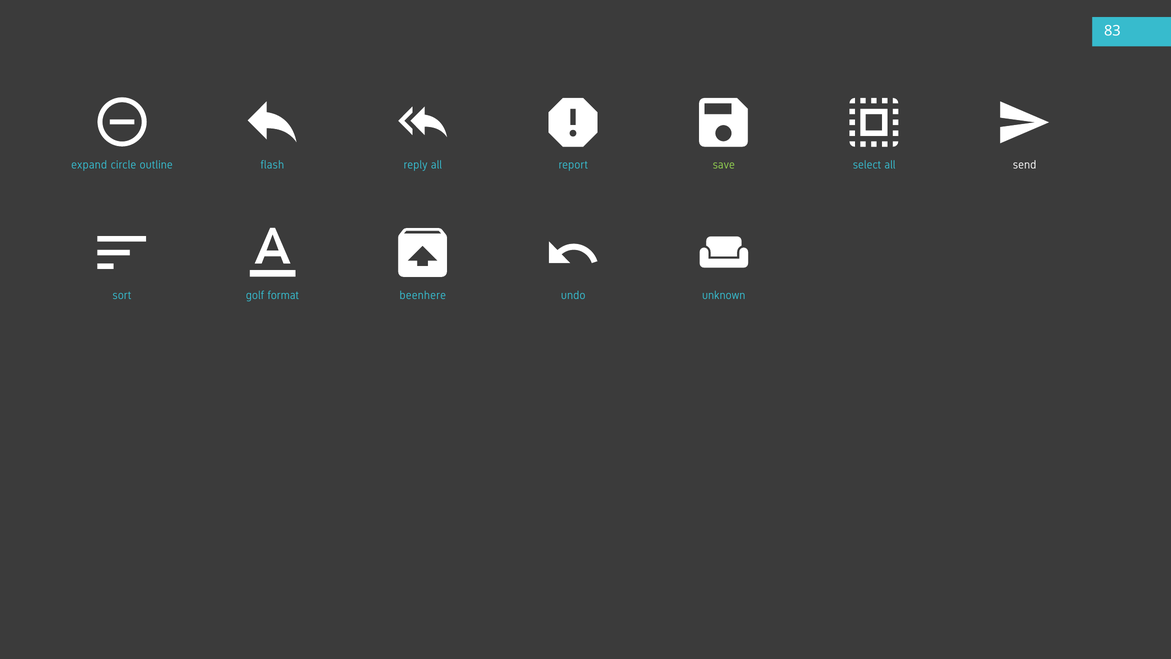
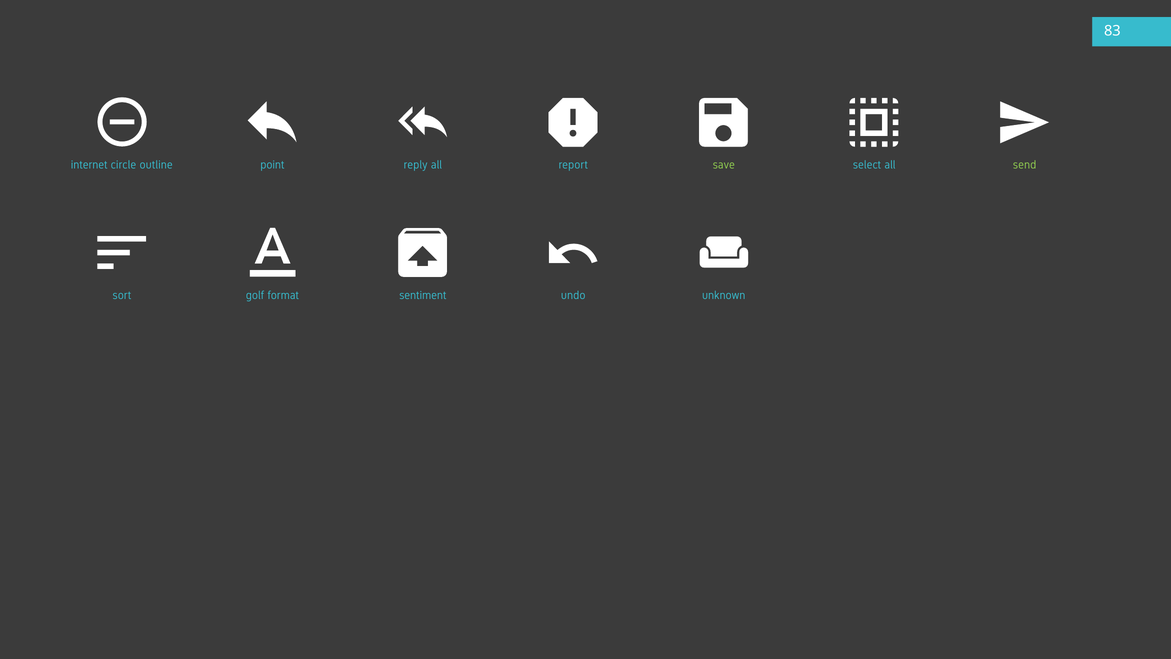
expand: expand -> internet (89, 165)
flash: flash -> point (272, 165)
send colour: white -> light green (1025, 165)
beenhere: beenhere -> sentiment (423, 295)
